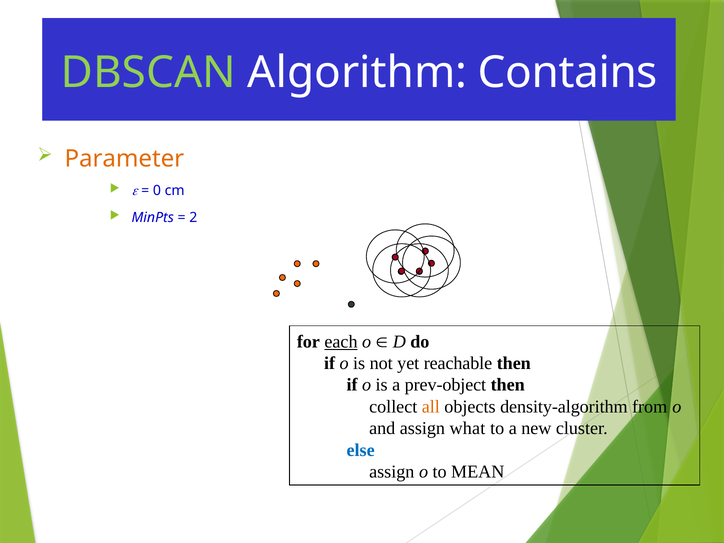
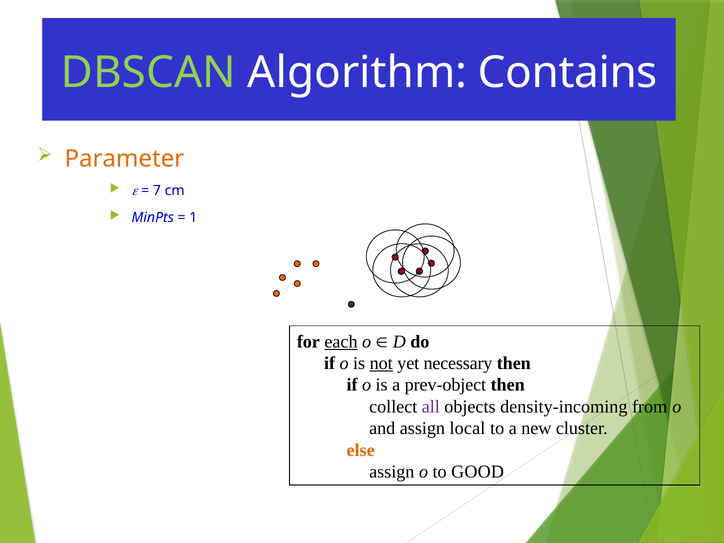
0: 0 -> 7 (157, 191)
2: 2 -> 1 (193, 218)
not underline: none -> present (381, 363)
reachable: reachable -> necessary (458, 363)
all colour: orange -> purple (431, 407)
density-algorithm: density-algorithm -> density-incoming (564, 407)
what: what -> local (467, 428)
else colour: blue -> orange (361, 450)
MEAN: MEAN -> GOOD (478, 472)
